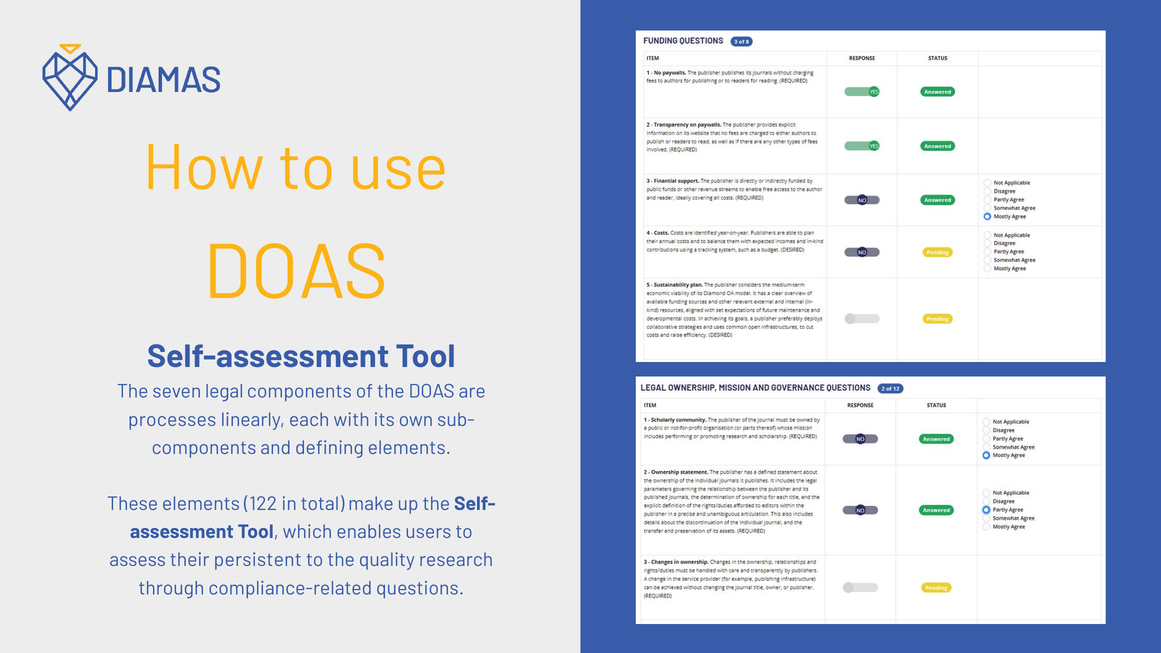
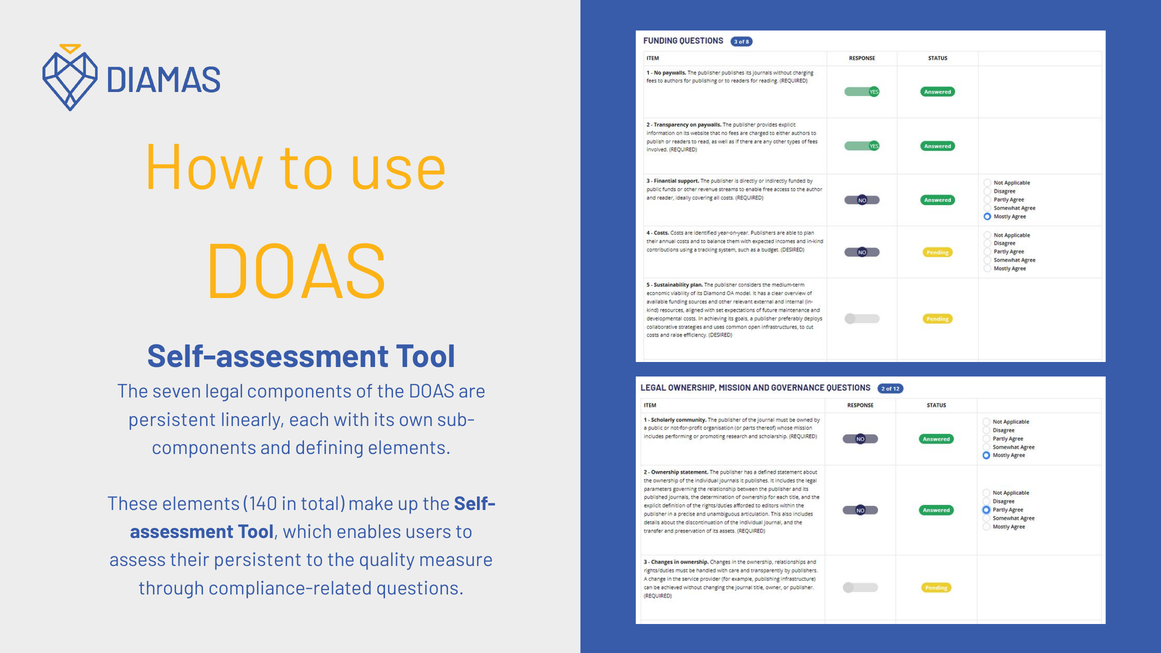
processes: processes -> persistent (172, 420)
122: 122 -> 140 (261, 504)
research: research -> measure (456, 560)
